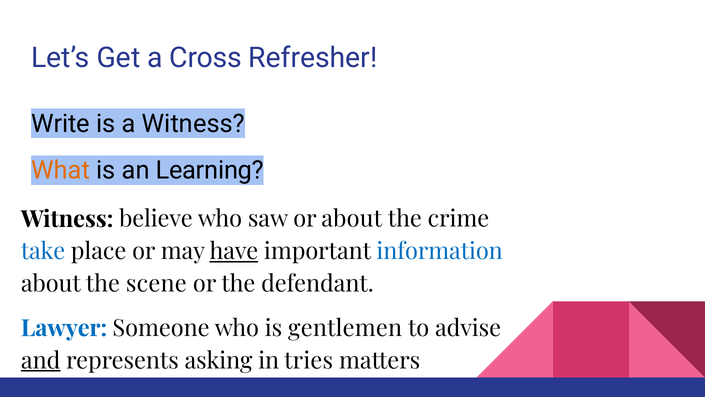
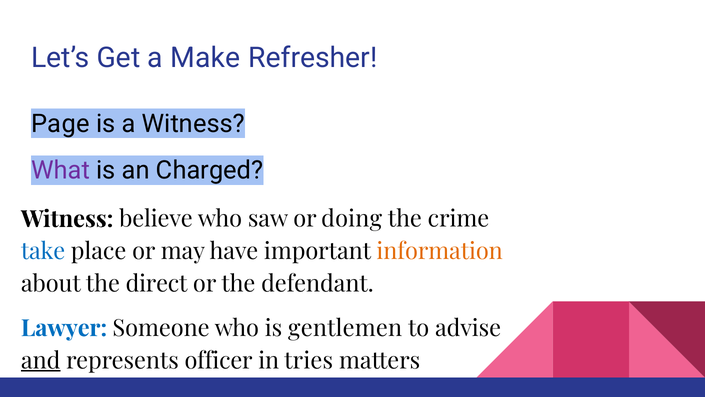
Cross: Cross -> Make (205, 58)
Write: Write -> Page (60, 123)
What colour: orange -> purple (60, 170)
Learning: Learning -> Charged (210, 170)
or about: about -> doing (352, 219)
have underline: present -> none (234, 251)
information colour: blue -> orange (440, 251)
scene: scene -> direct (157, 284)
asking: asking -> officer (219, 360)
